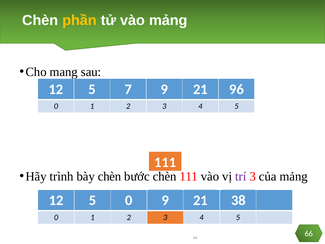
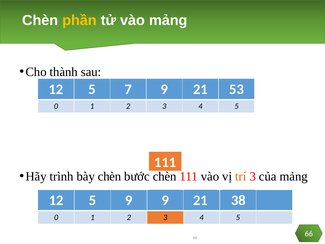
mang: mang -> thành (64, 72)
96: 96 -> 53 (237, 89)
trí colour: purple -> orange (241, 176)
5 0: 0 -> 9 (129, 200)
